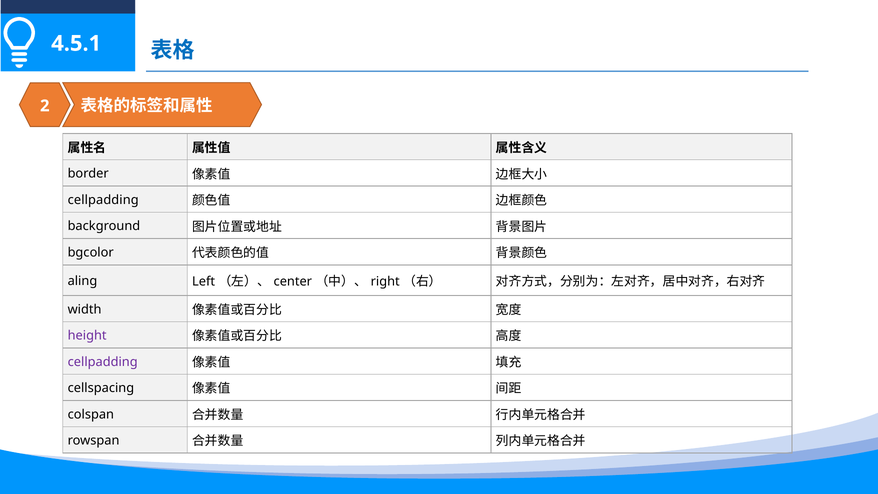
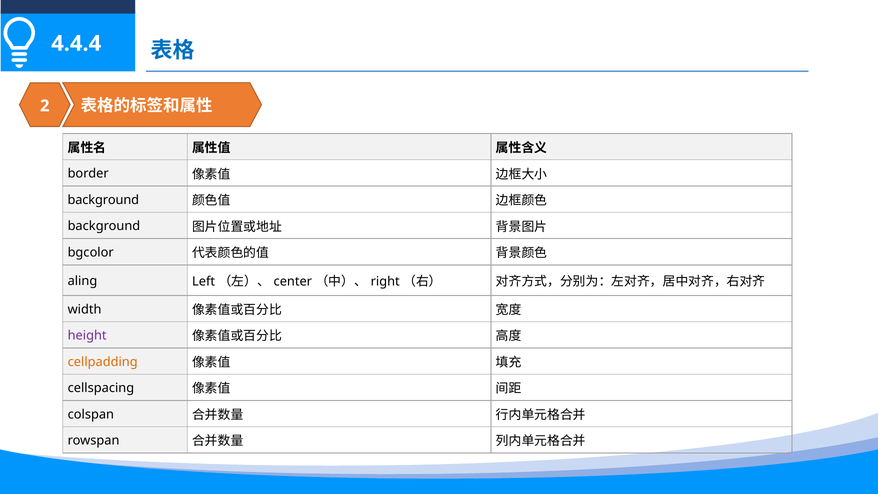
4.5.1: 4.5.1 -> 4.4.4 (76, 43)
cellpadding: cellpadding -> background (103, 200)
cellpadding colour: purple -> orange (103, 362)
